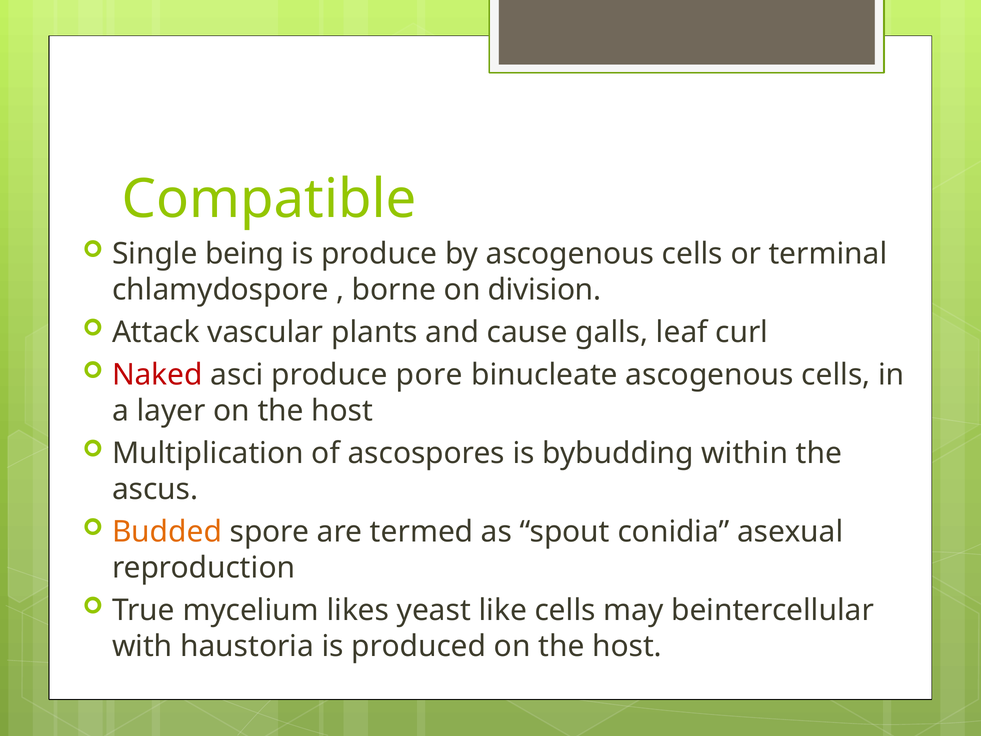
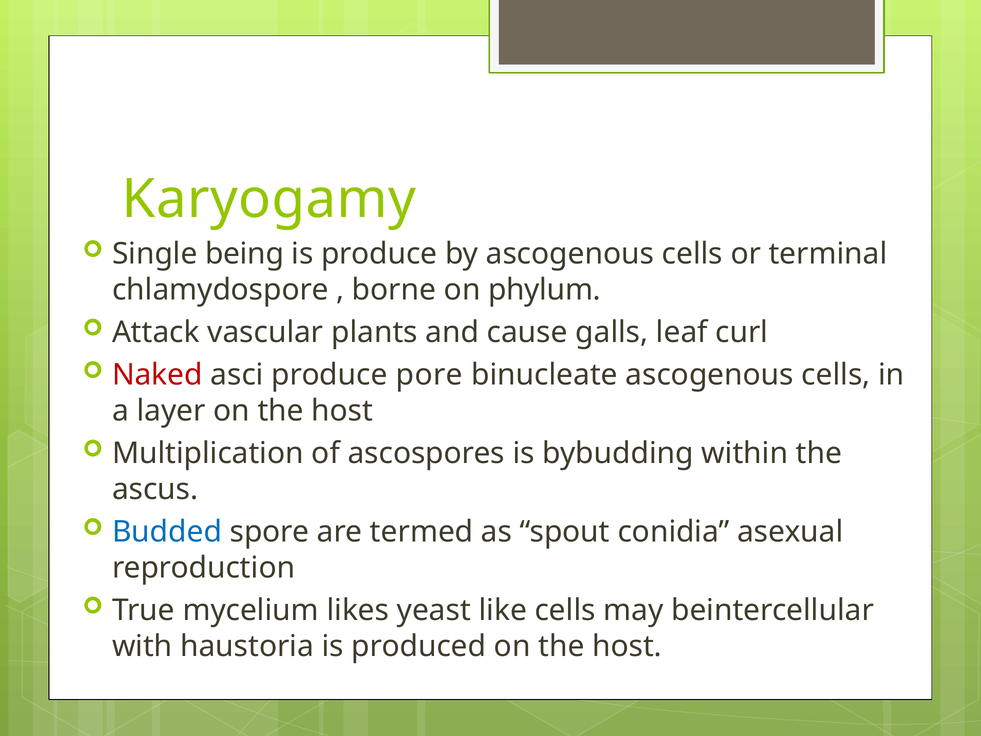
Compatible: Compatible -> Karyogamy (269, 199)
division: division -> phylum (544, 290)
Budded colour: orange -> blue (167, 532)
